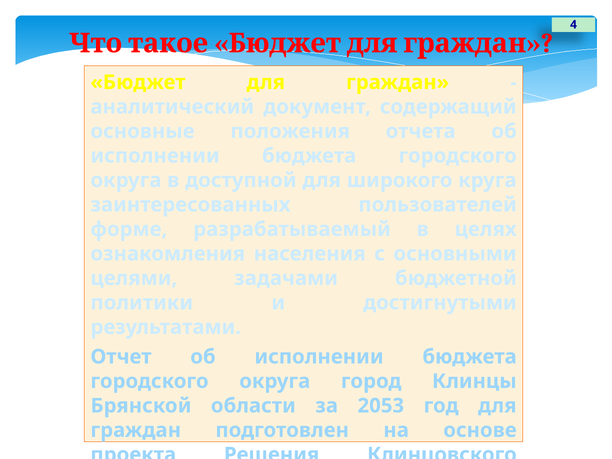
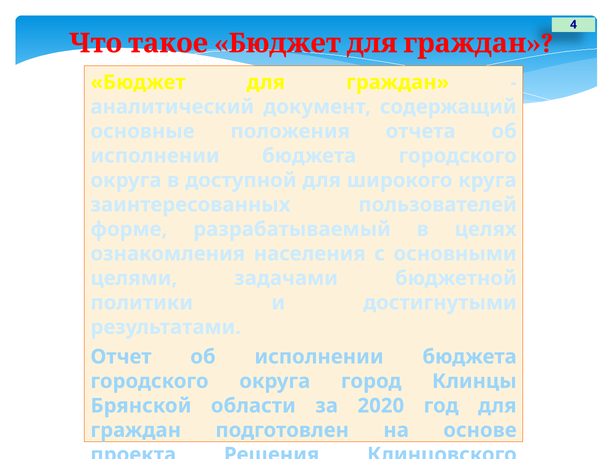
2053: 2053 -> 2020 (381, 406)
